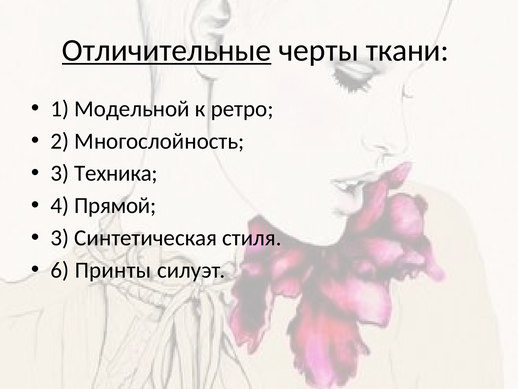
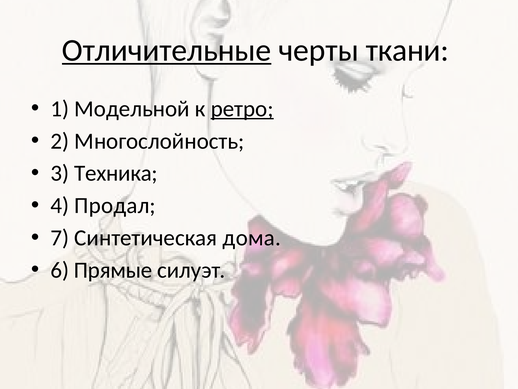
ретро underline: none -> present (242, 109)
Прямой: Прямой -> Продал (115, 205)
3: 3 -> 7 (60, 238)
стиля: стиля -> дома (252, 238)
Принты: Принты -> Прямые (113, 270)
